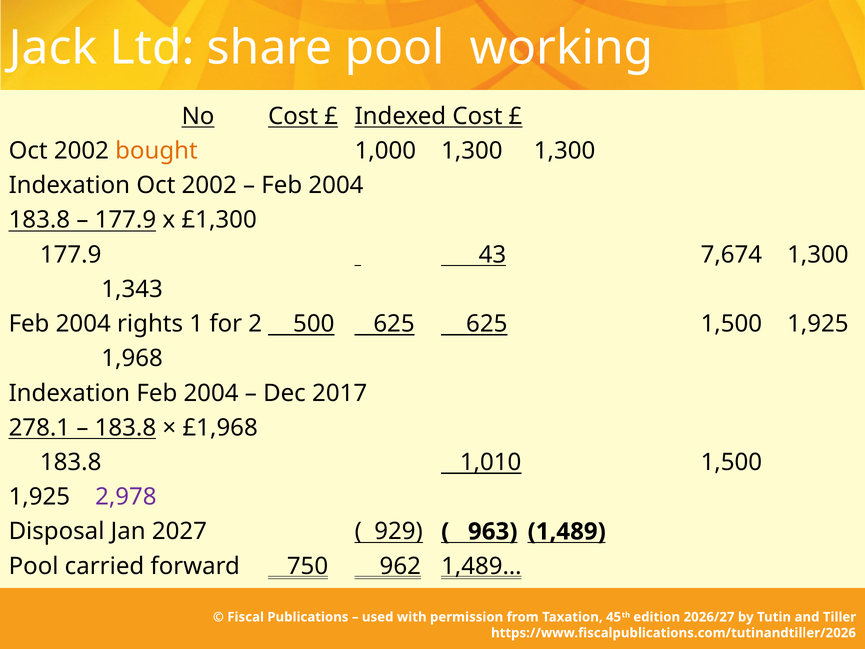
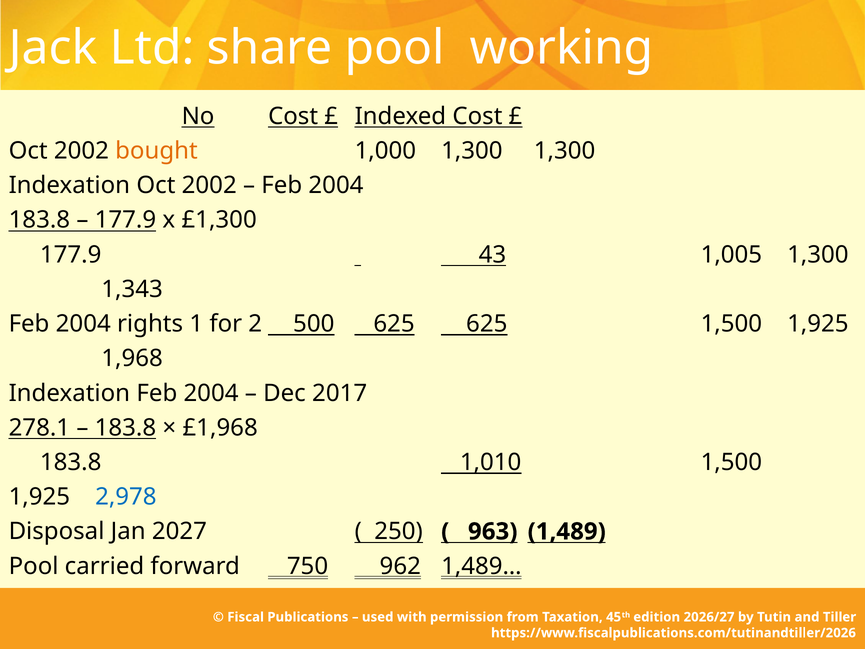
7,674: 7,674 -> 1,005 (731, 255)
2,978 colour: purple -> blue (126, 497)
929: 929 -> 250 (399, 531)
